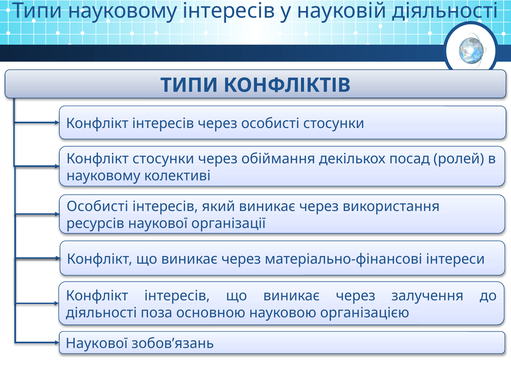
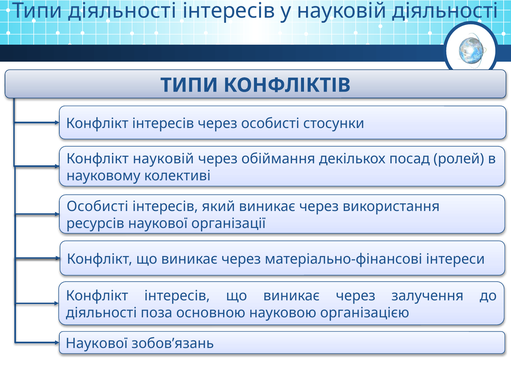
Типи науковому: науковому -> діяльності (122, 11)
Конфлікт стосунки: стосунки -> науковій (163, 158)
